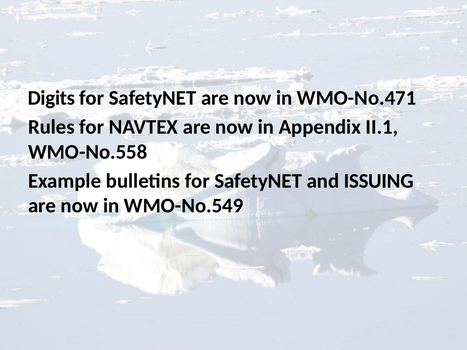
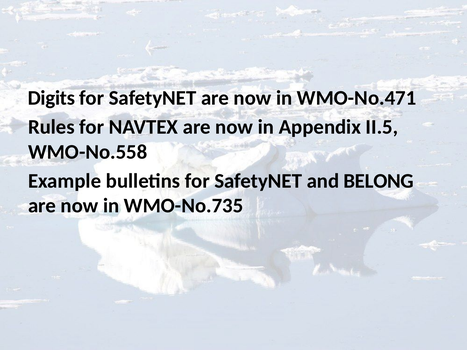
II.1: II.1 -> II.5 (382, 127)
ISSUING: ISSUING -> BELONG (379, 181)
WMO-No.549: WMO-No.549 -> WMO-No.735 (184, 206)
